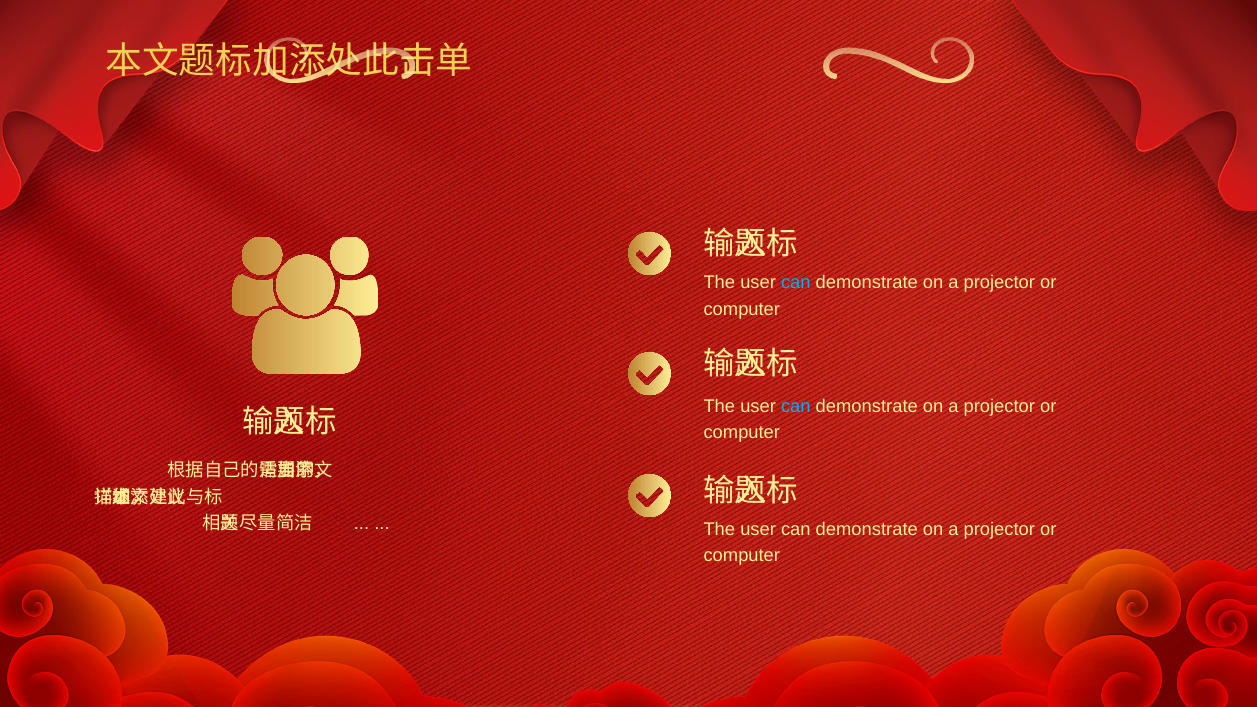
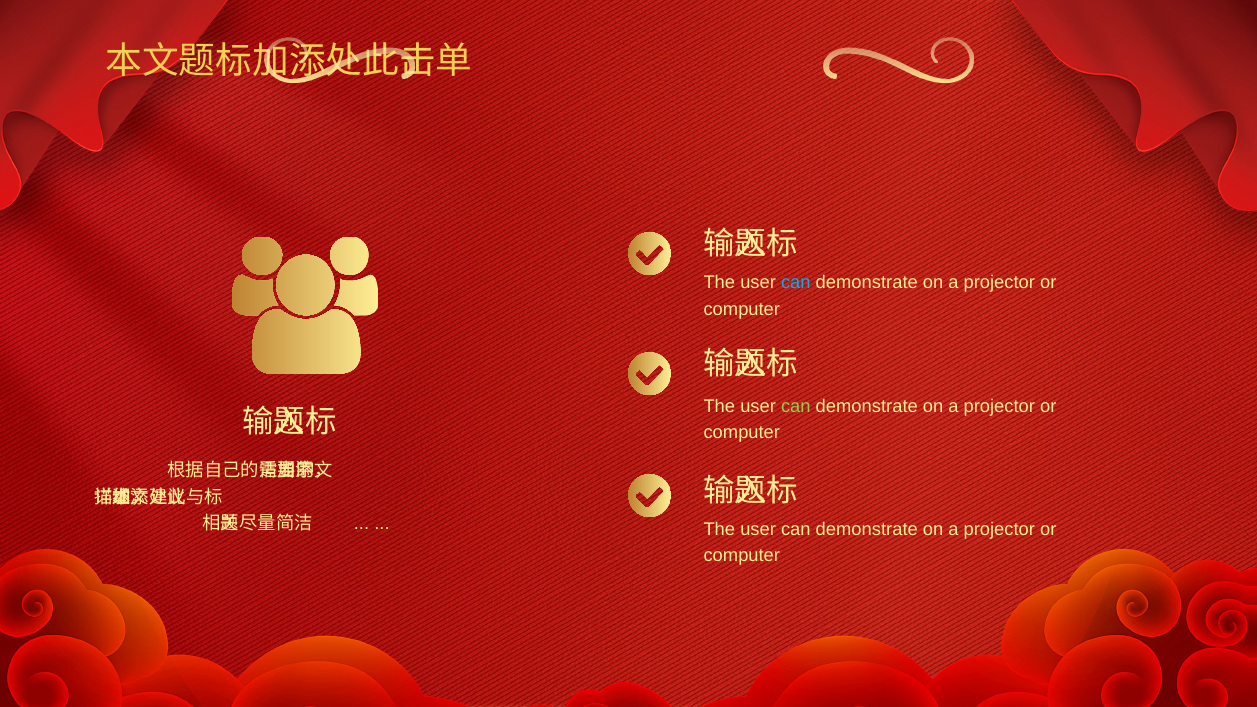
can colour: light blue -> light green (796, 406)
